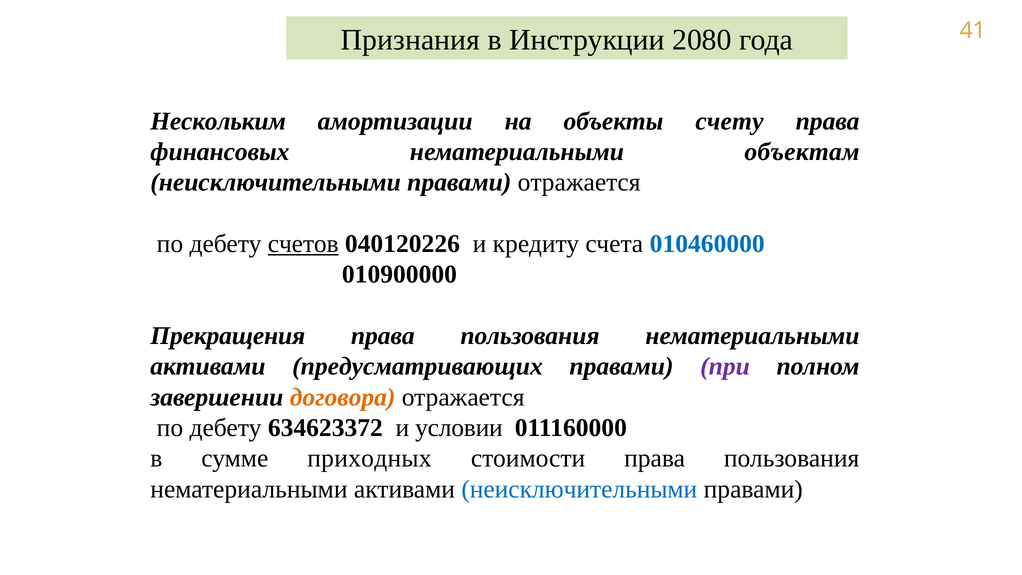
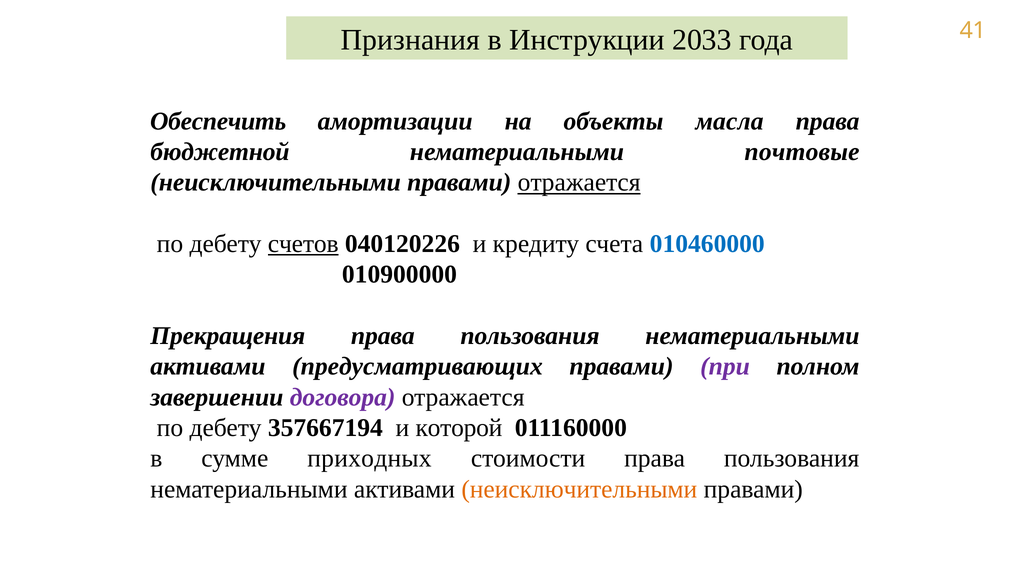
2080: 2080 -> 2033 (702, 40)
Нескольким: Нескольким -> Обеспечить (218, 121)
счету: счету -> масла (729, 121)
финансовых: финансовых -> бюджетной (220, 152)
объектам: объектам -> почтовые (802, 152)
отражается underline: none -> present (579, 182)
договора colour: orange -> purple (343, 397)
634623372: 634623372 -> 357667194 (325, 428)
условии: условии -> которой (459, 428)
неисключительными colour: blue -> orange (579, 489)
